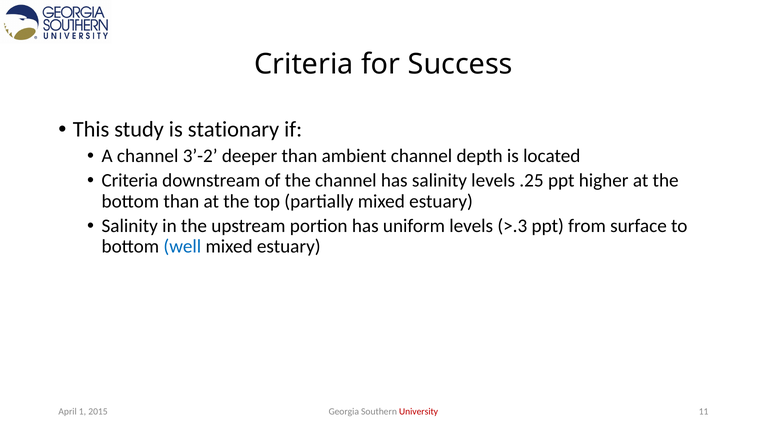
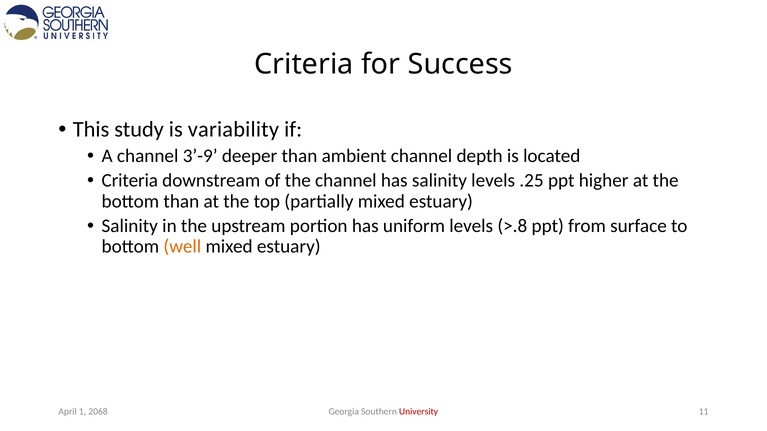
stationary: stationary -> variability (233, 130)
3’-2: 3’-2 -> 3’-9 (200, 156)
>.3: >.3 -> >.8 (512, 226)
well colour: blue -> orange (182, 247)
2015: 2015 -> 2068 (98, 412)
